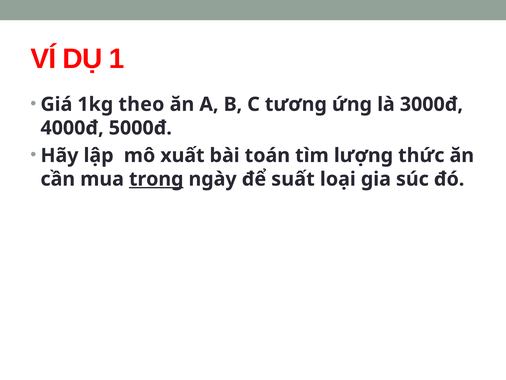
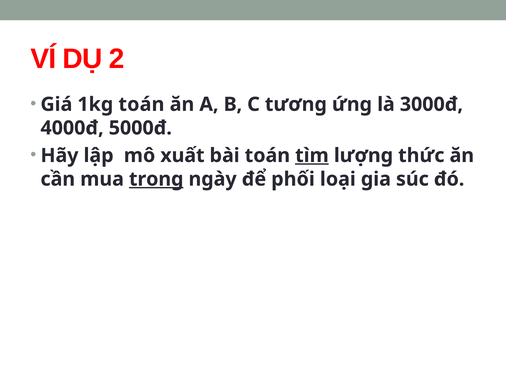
1: 1 -> 2 (117, 59)
1kg theo: theo -> toán (141, 104)
tìm underline: none -> present (312, 155)
suất: suất -> phối (293, 179)
